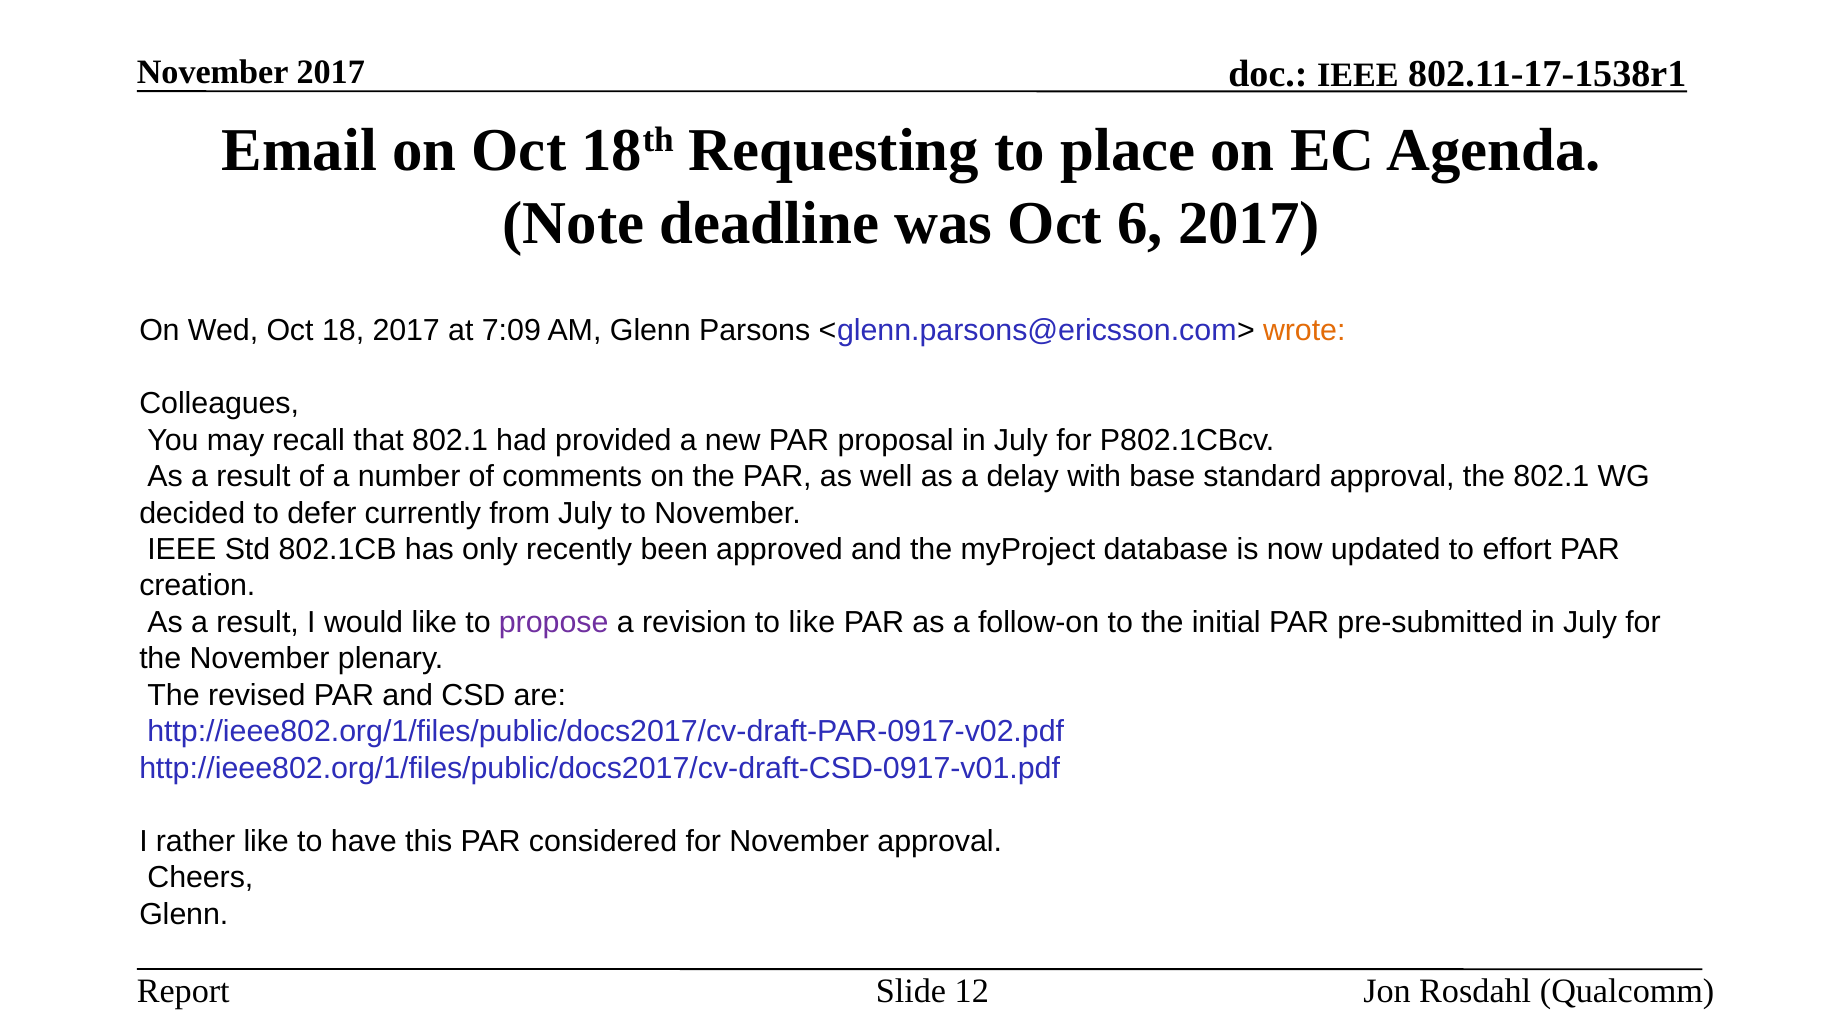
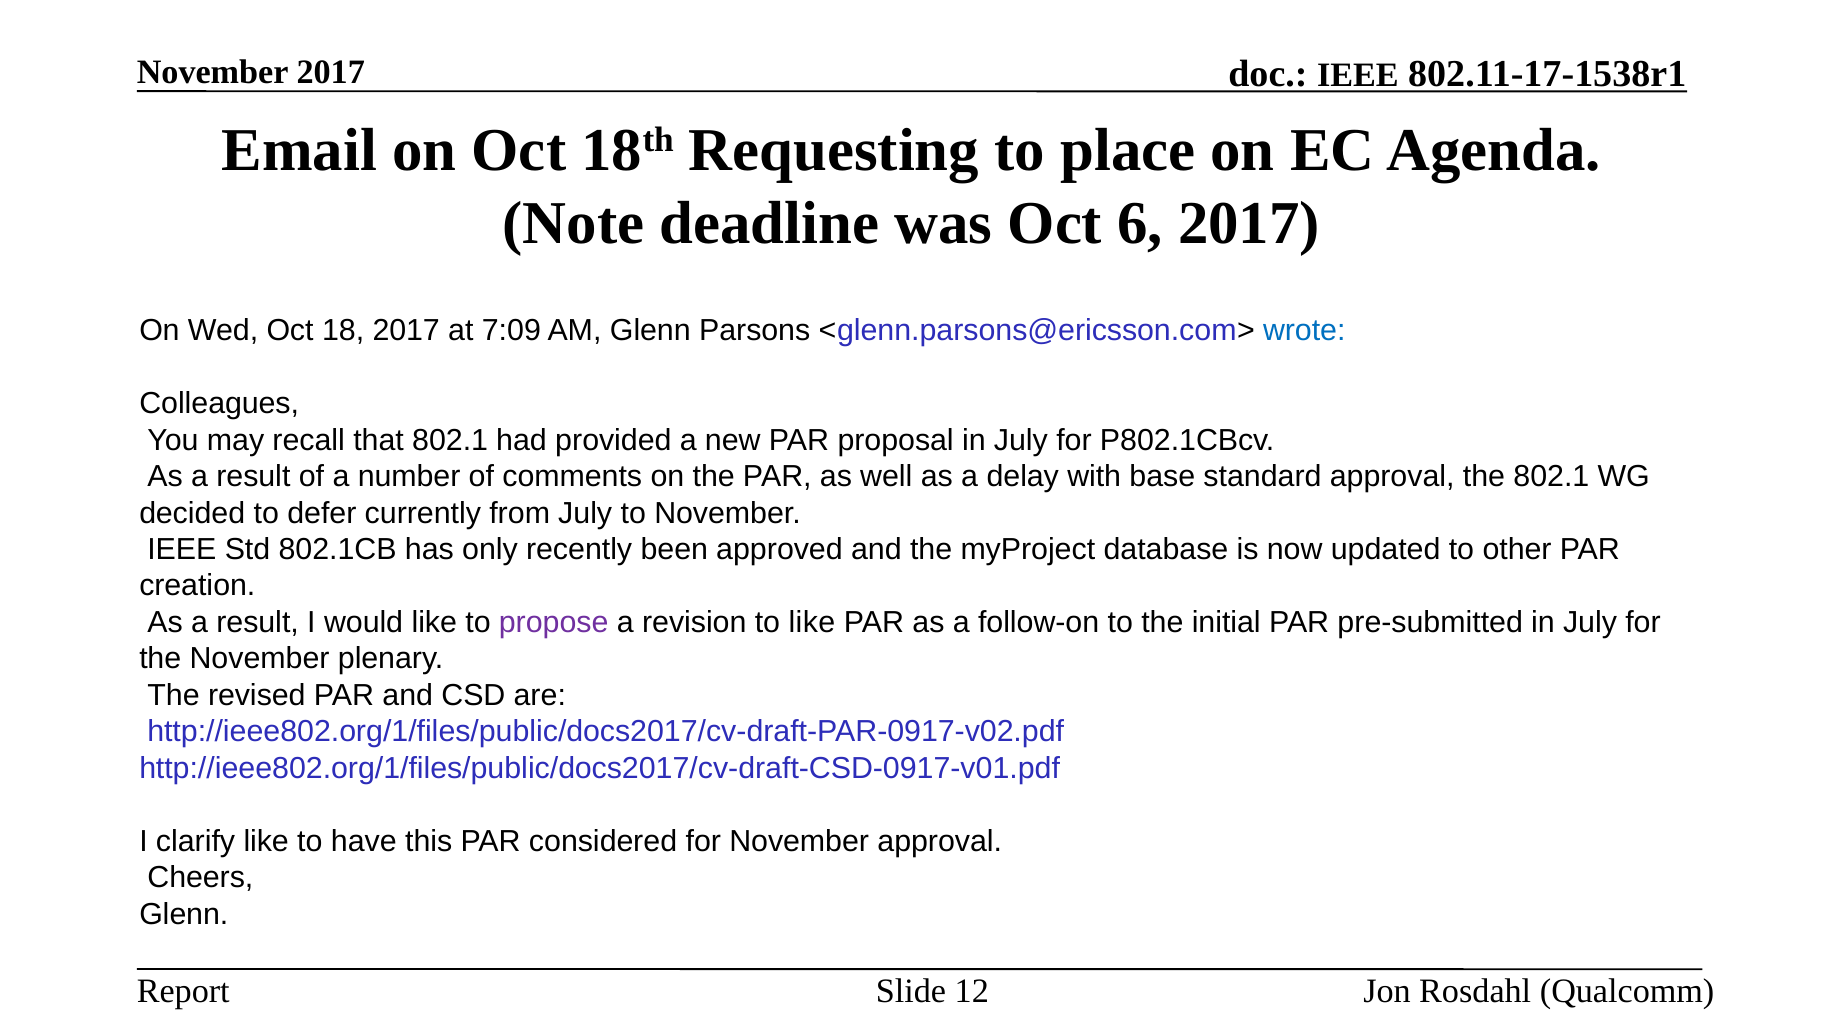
wrote colour: orange -> blue (1304, 331)
effort: effort -> other (1517, 550)
rather: rather -> clarify (196, 841)
